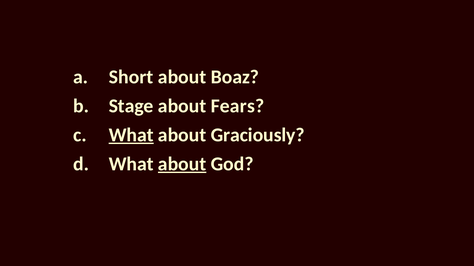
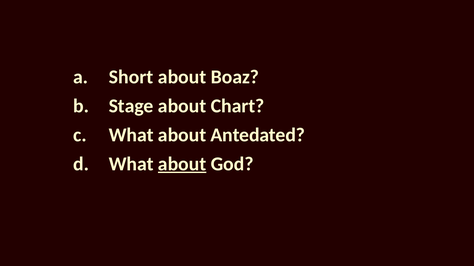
Fears: Fears -> Chart (238, 106)
What underline: present -> none (131, 135)
Graciously: Graciously -> Antedated (258, 135)
